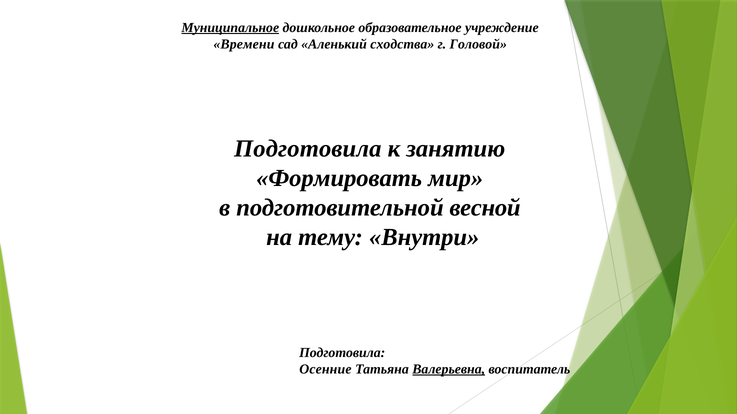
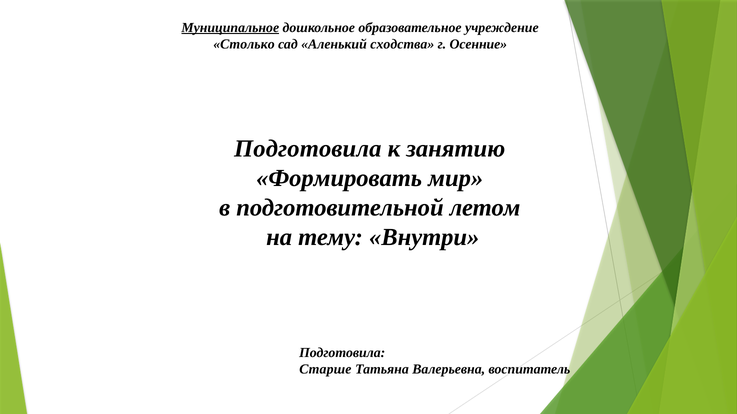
Времени: Времени -> Столько (244, 44)
Головой: Головой -> Осенние (478, 44)
весной: весной -> летом (485, 208)
Осенние: Осенние -> Старше (325, 370)
Валерьевна underline: present -> none (449, 370)
